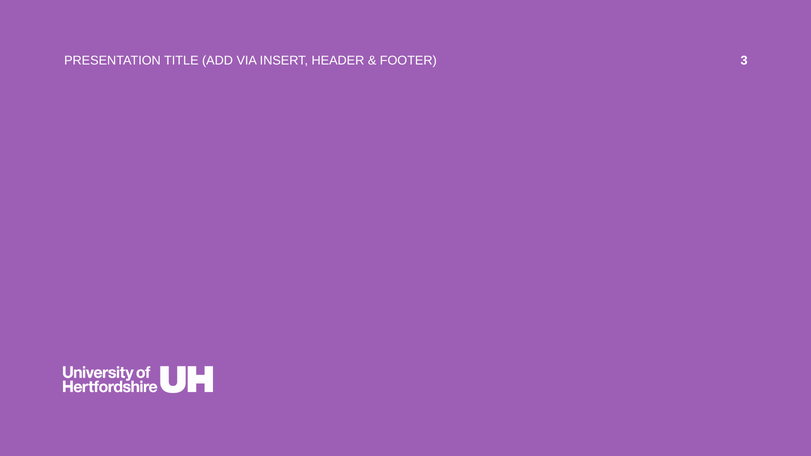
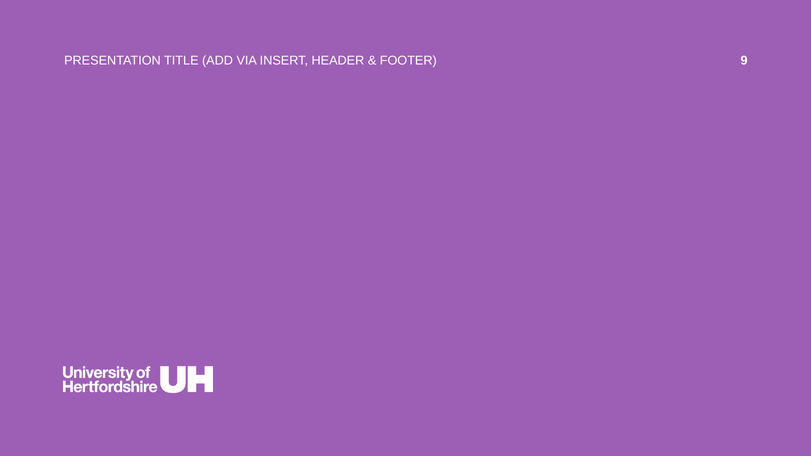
3: 3 -> 9 (744, 60)
